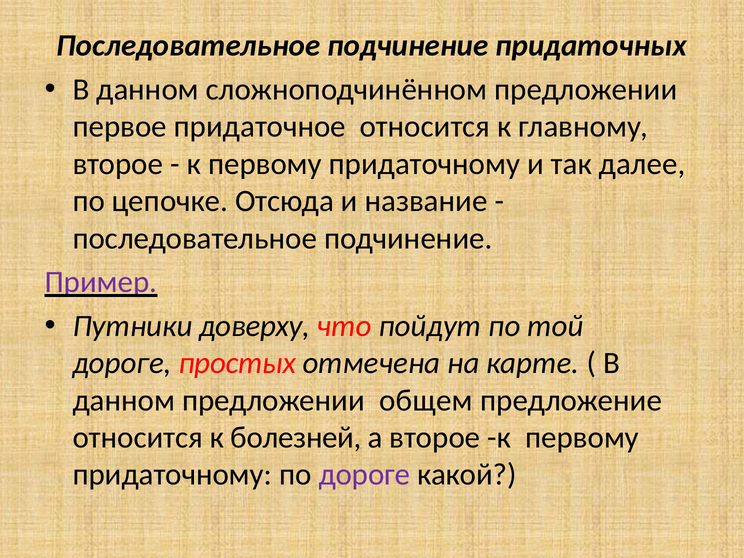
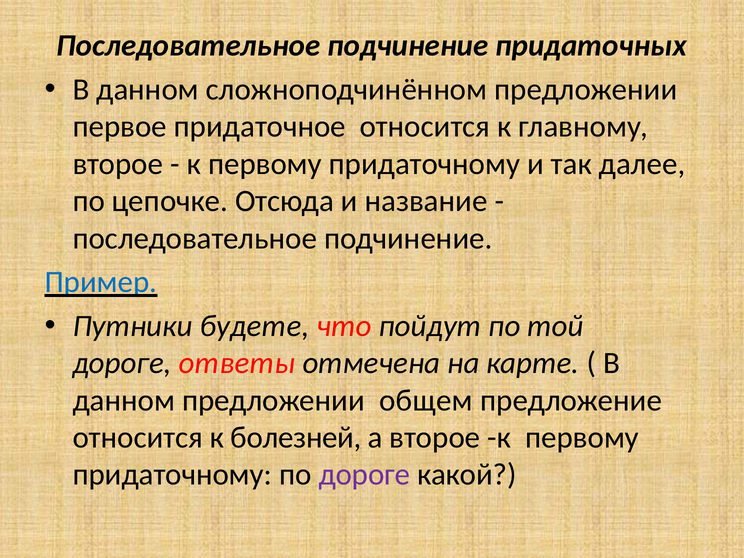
Пример colour: purple -> blue (101, 282)
доверху: доверху -> будете (254, 326)
простых: простых -> ответы (237, 363)
